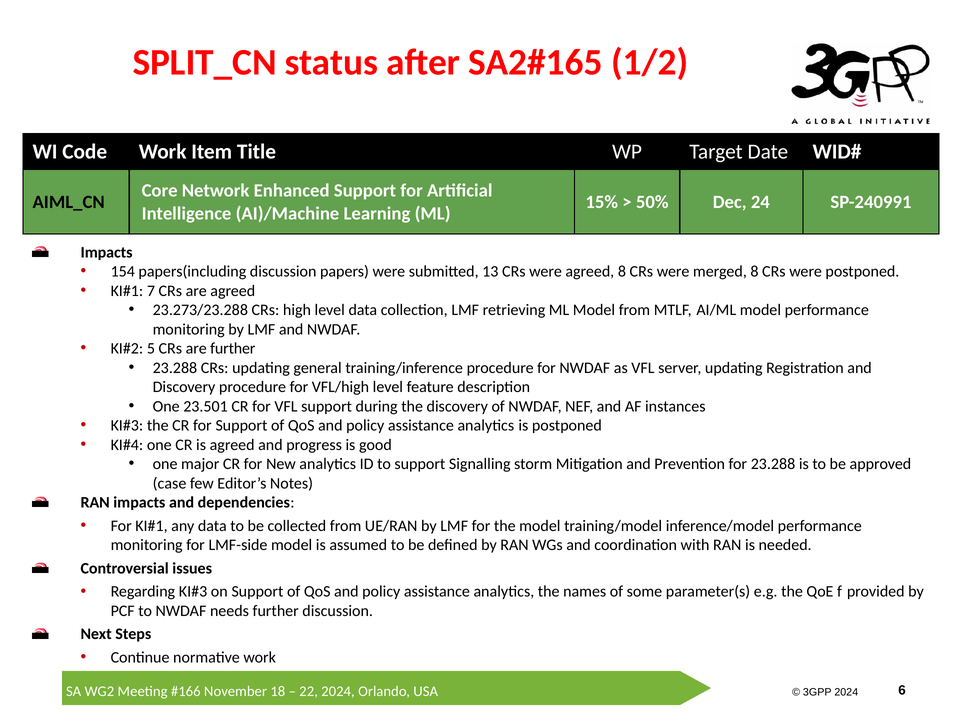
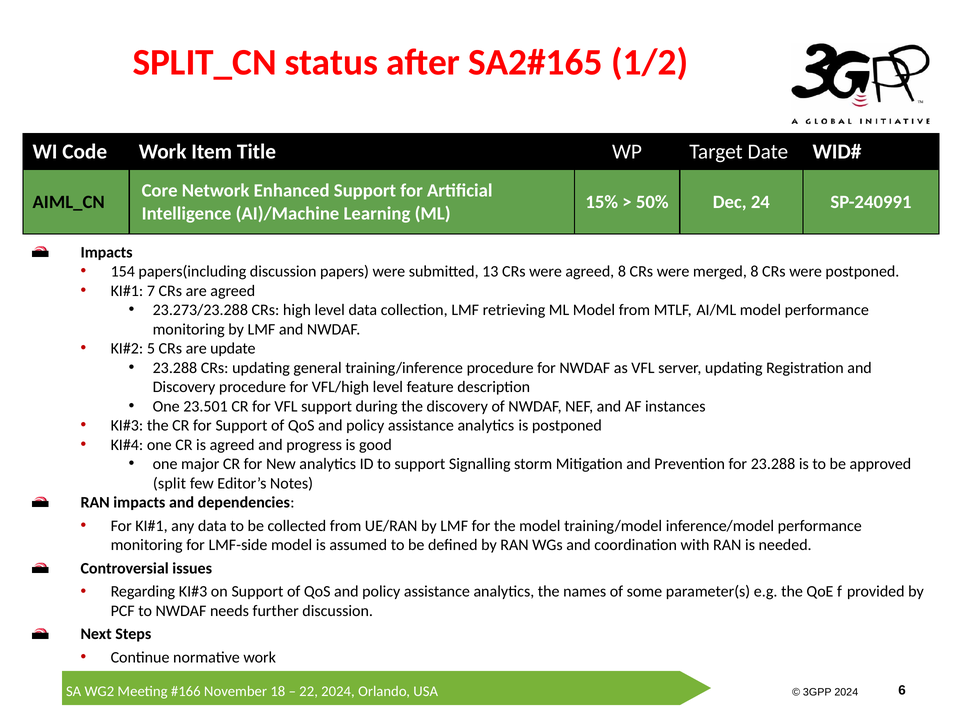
are further: further -> update (233, 348)
case: case -> split (169, 483)
